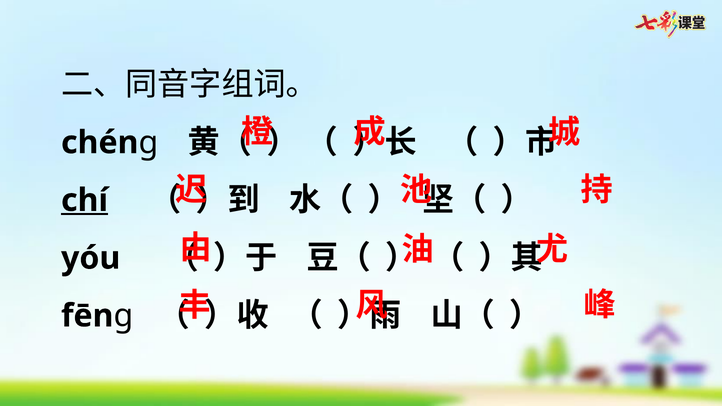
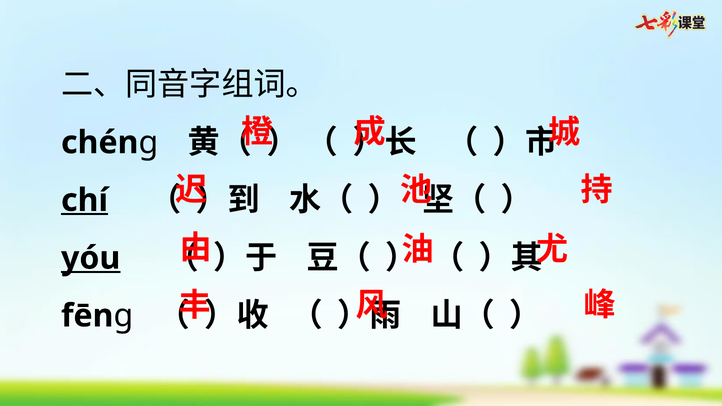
yóu underline: none -> present (91, 258)
